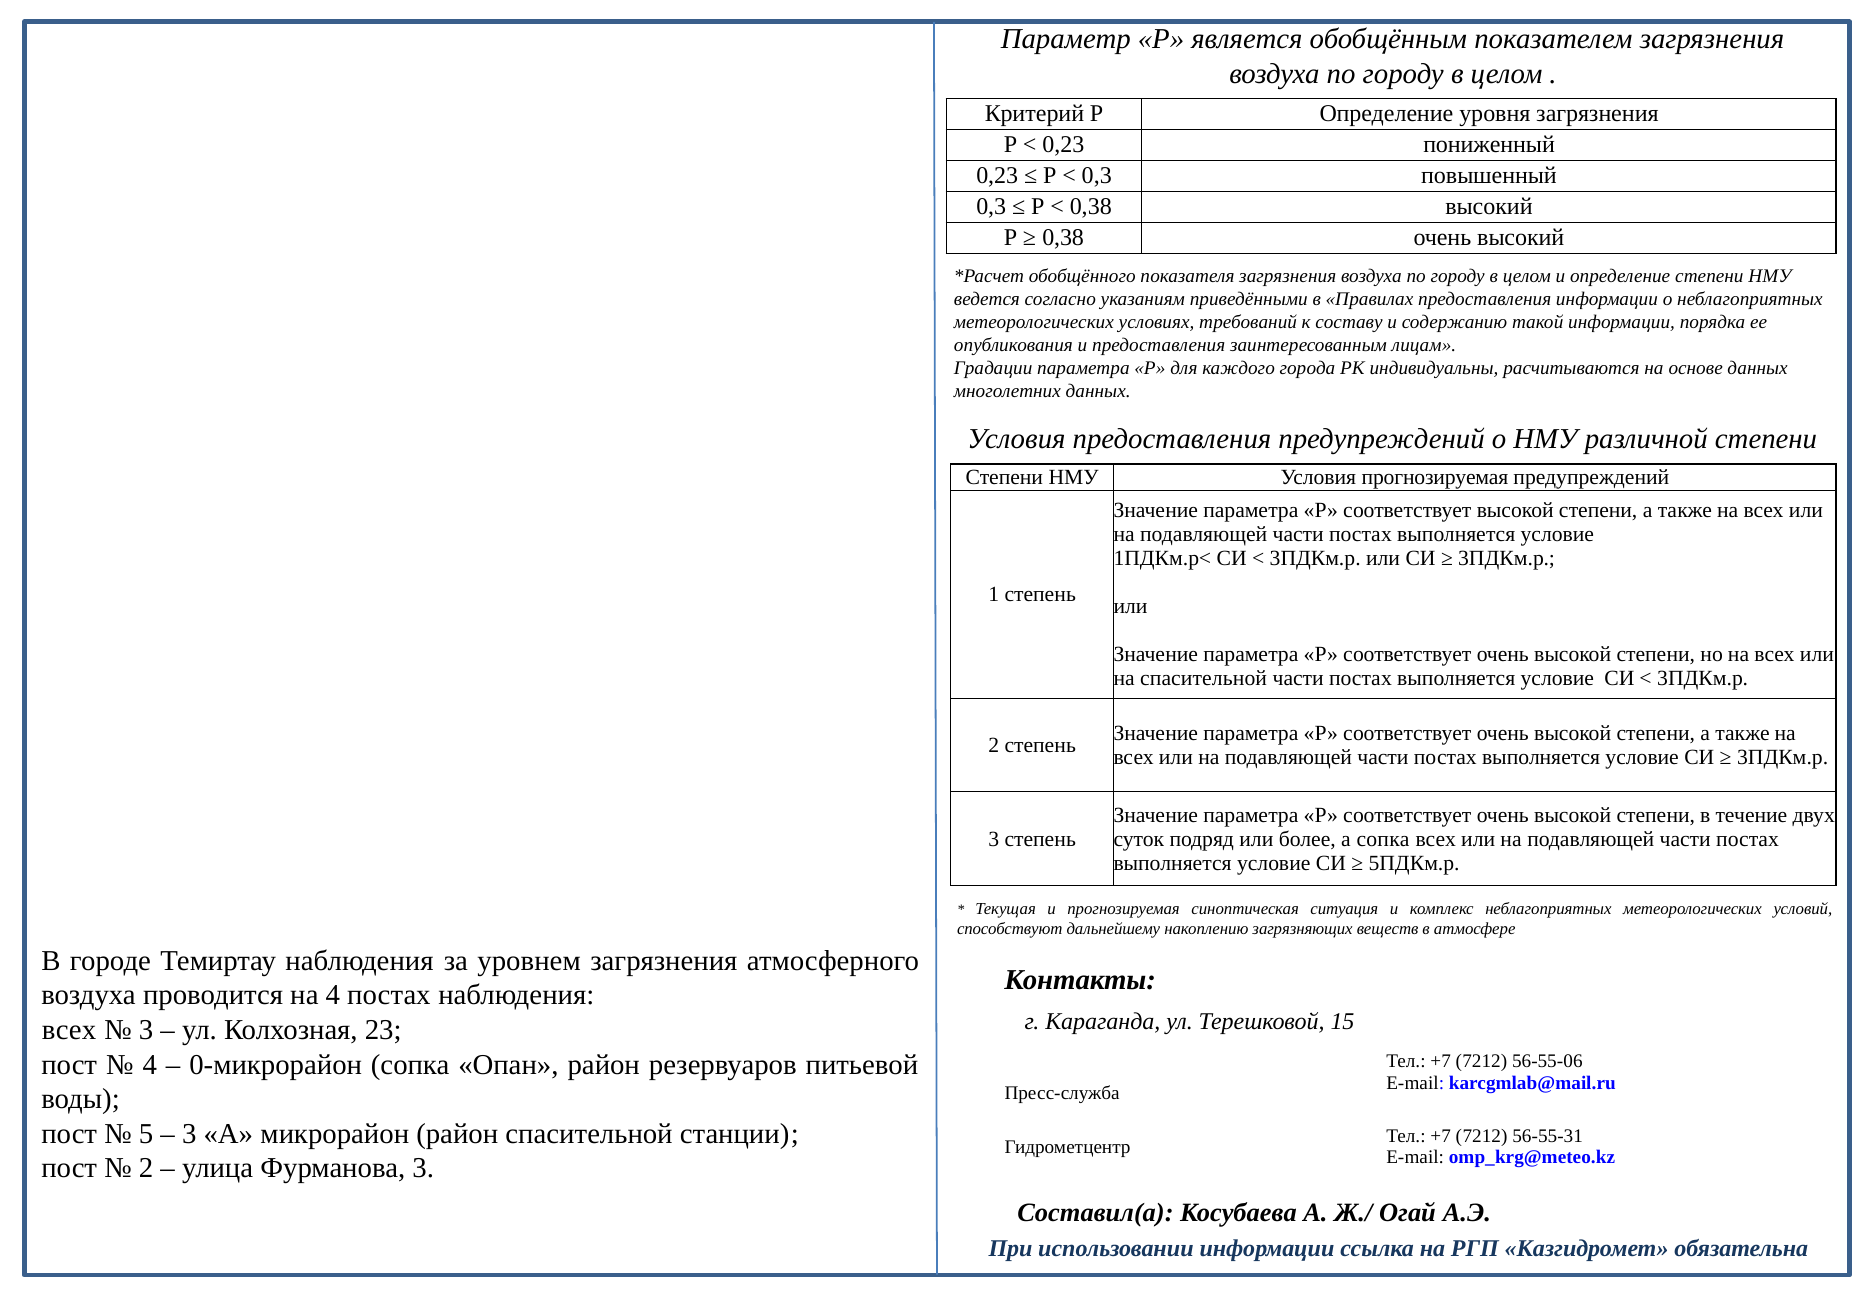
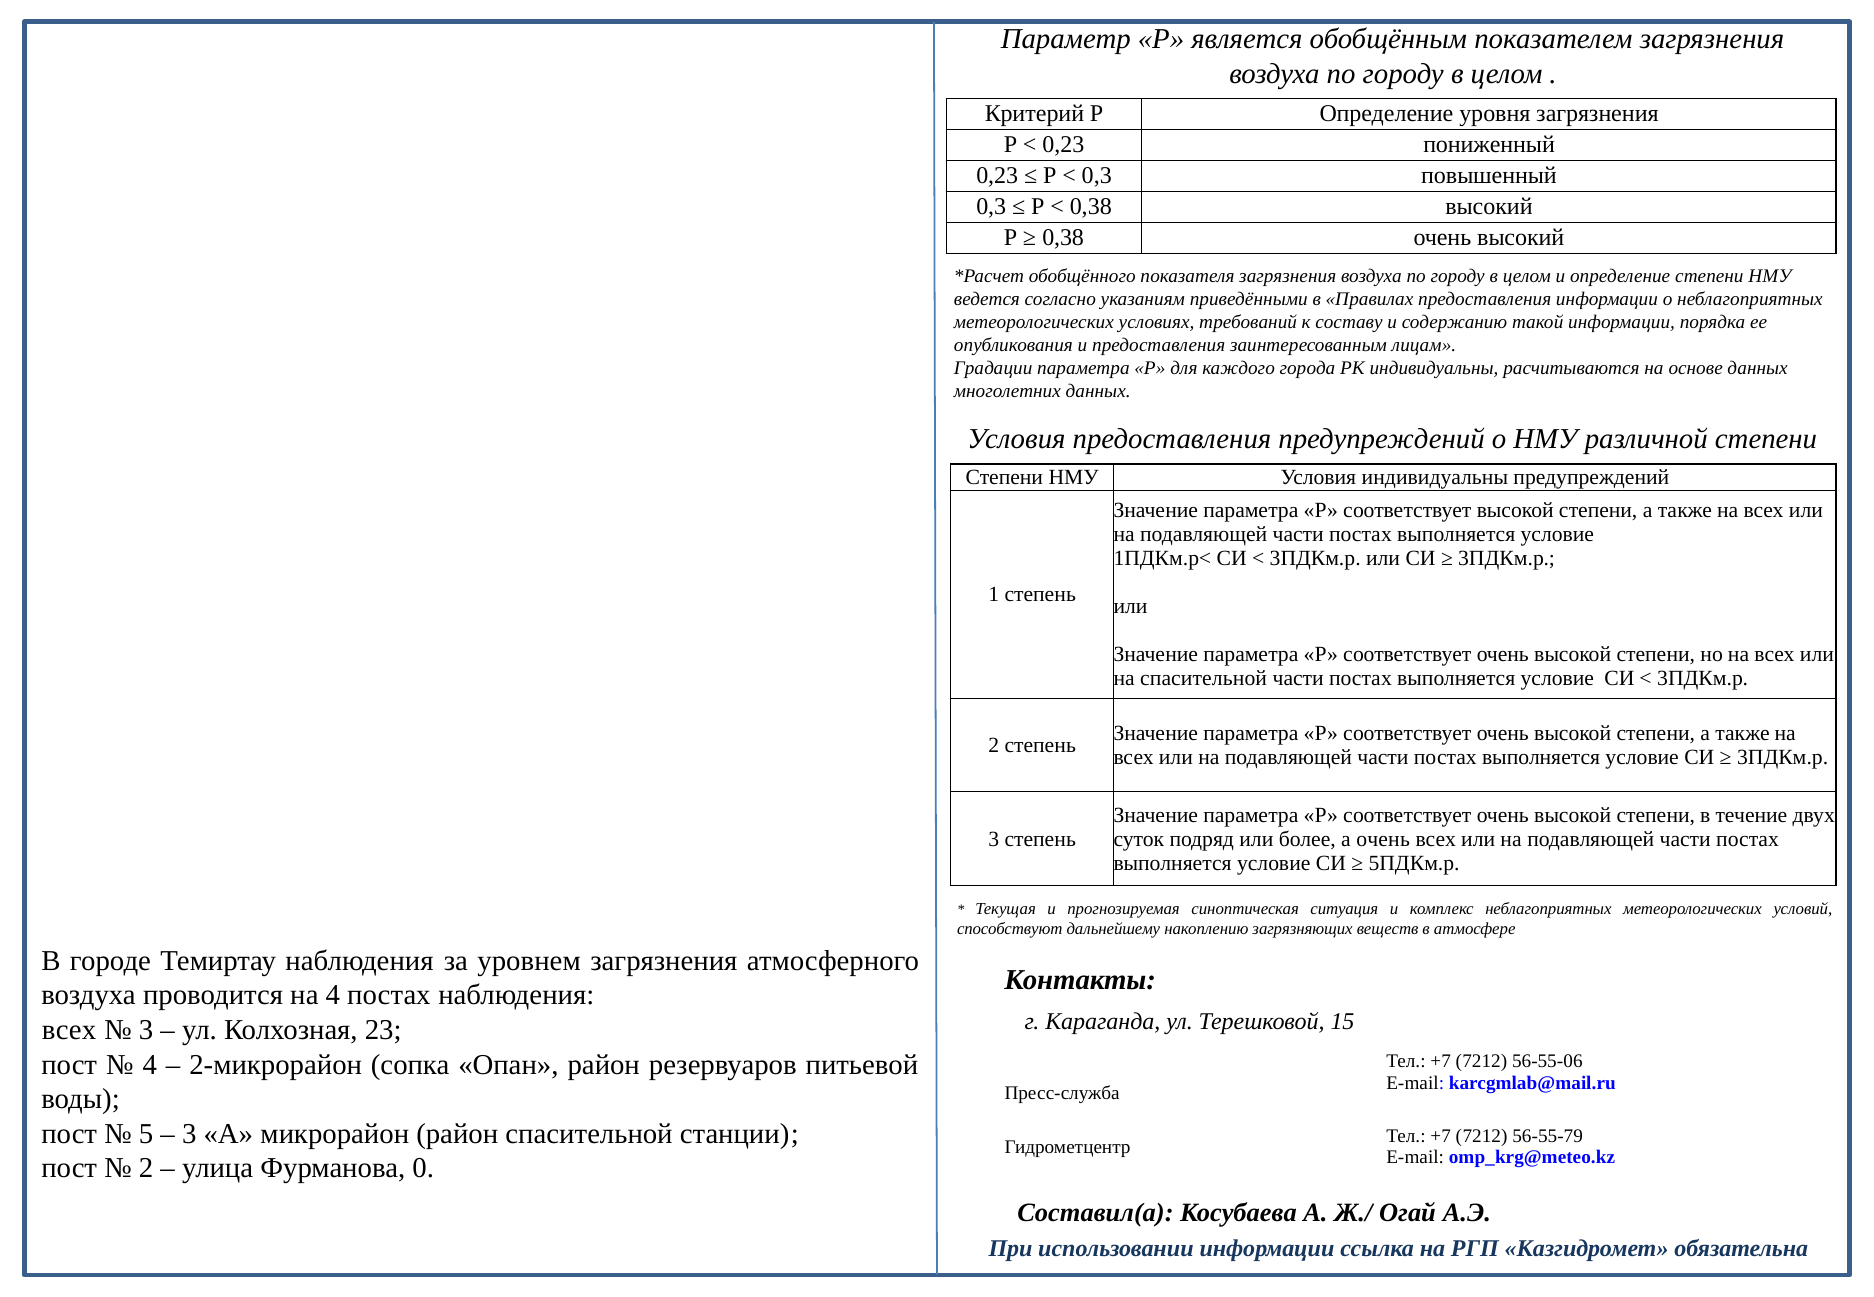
Условия прогнозируемая: прогнозируемая -> индивидуальны (1435, 477)
а сопка: сопка -> очень (1383, 839)
0-микрорайон: 0-микрорайон -> 2-микрорайон (276, 1065)
56-55-31: 56-55-31 -> 56-55-79 (1548, 1137)
Фурманова 3: 3 -> 0 (423, 1169)
